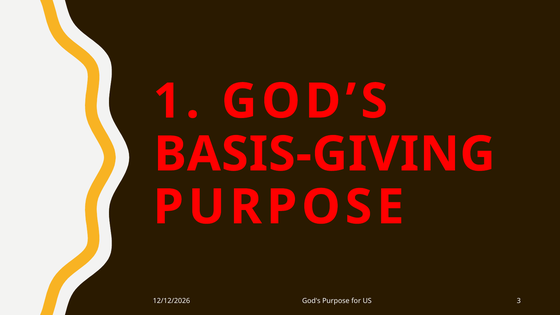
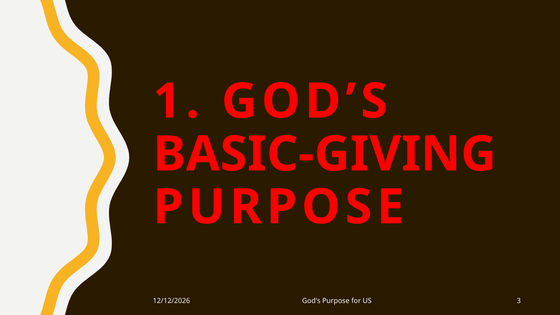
BASIS-GIVING: BASIS-GIVING -> BASIC-GIVING (325, 154)
